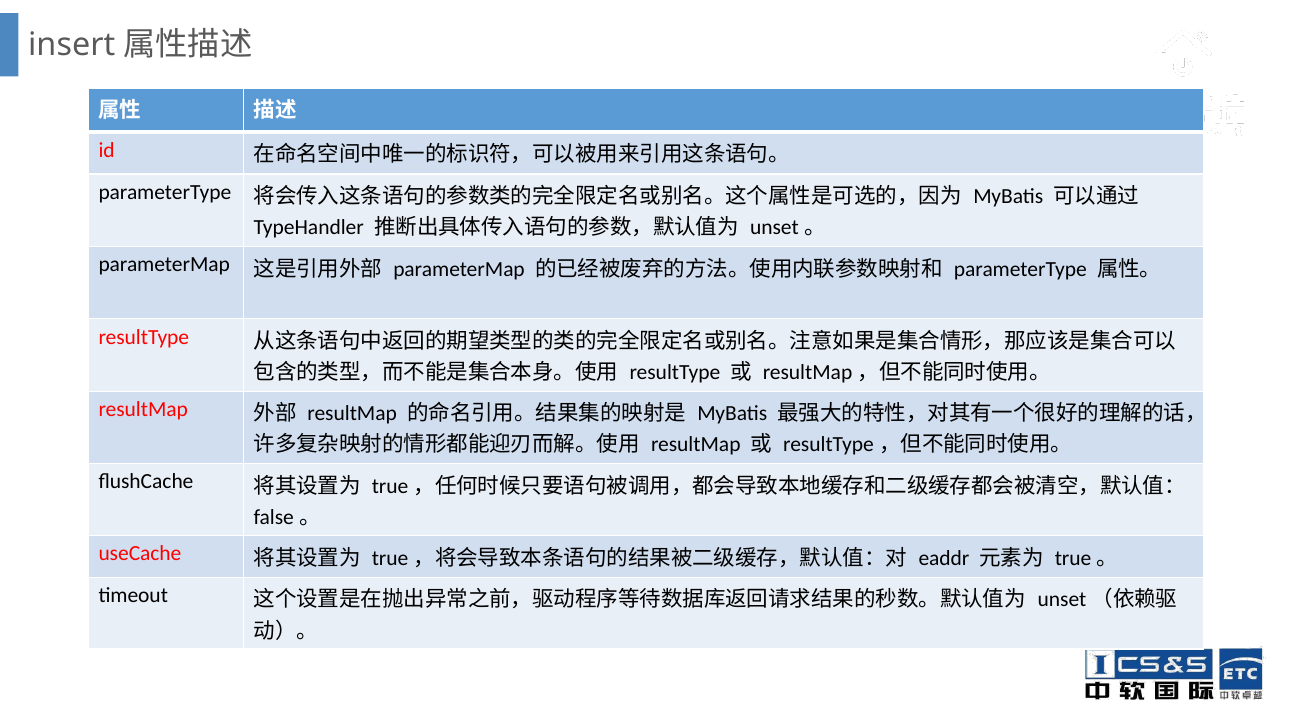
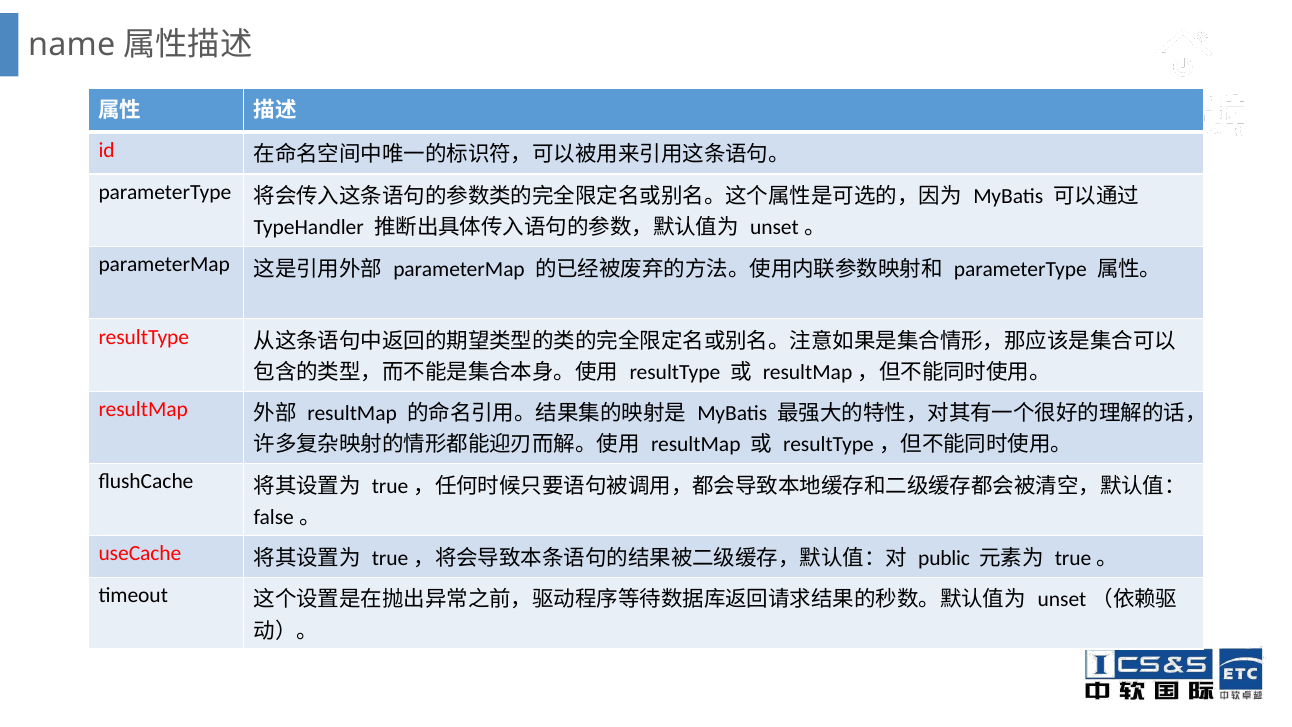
insert: insert -> name (72, 45)
eaddr: eaddr -> public (944, 558)
